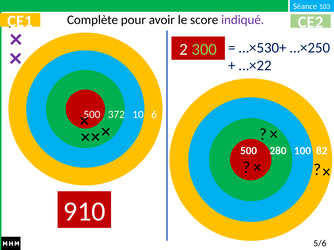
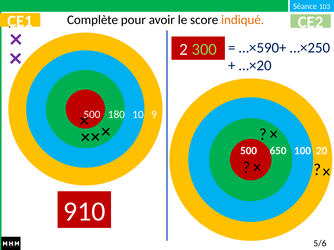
indiqué colour: purple -> orange (243, 20)
…×530+: …×530+ -> …×590+ (263, 48)
…×22: …×22 -> …×20 (255, 66)
372: 372 -> 180 (116, 115)
6: 6 -> 9 (154, 115)
280: 280 -> 650 (278, 151)
82: 82 -> 20 (322, 151)
